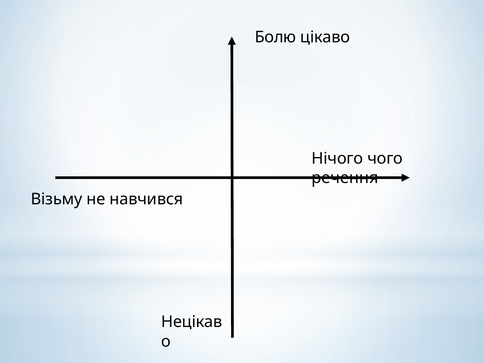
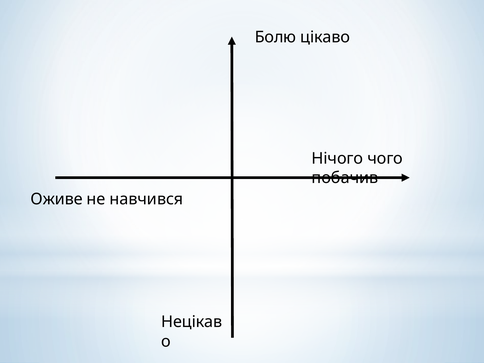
речення: речення -> побачив (345, 178)
Візьму: Візьму -> Оживе (57, 199)
